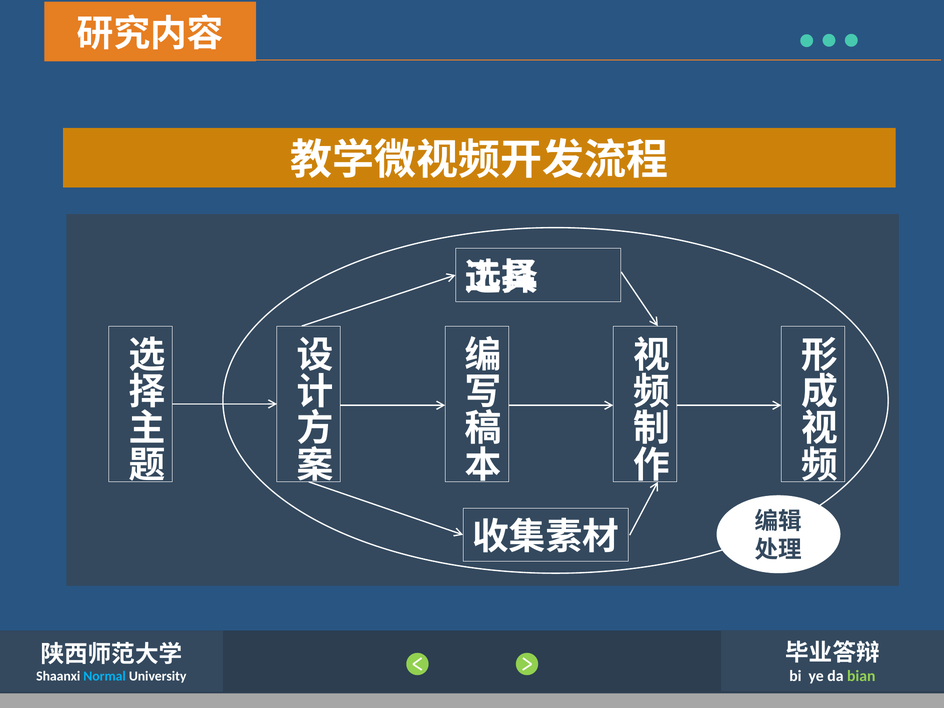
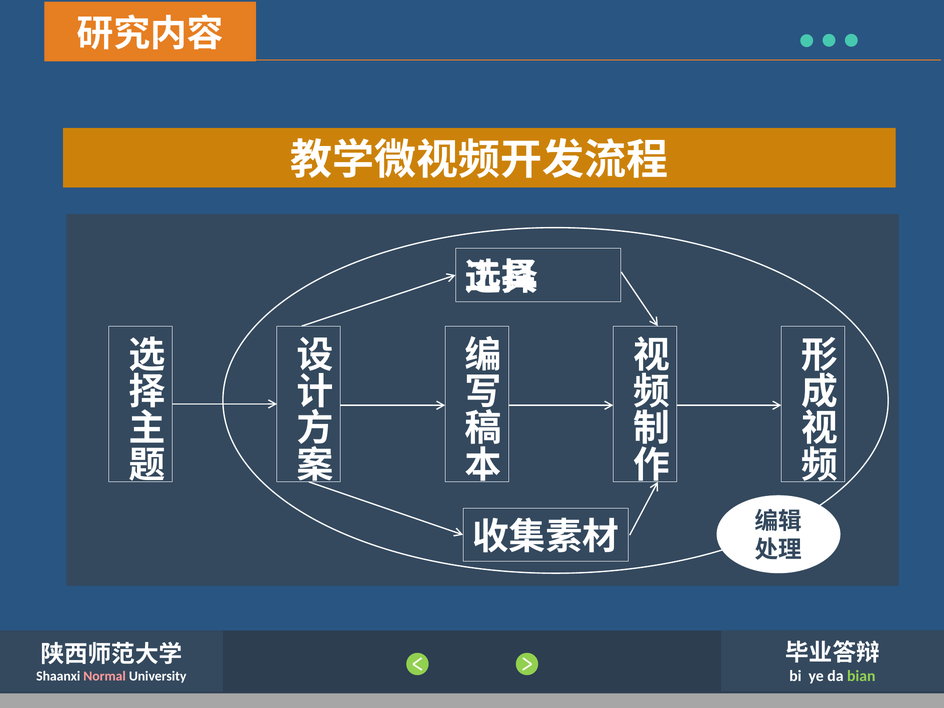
Normal colour: light blue -> pink (105, 676)
